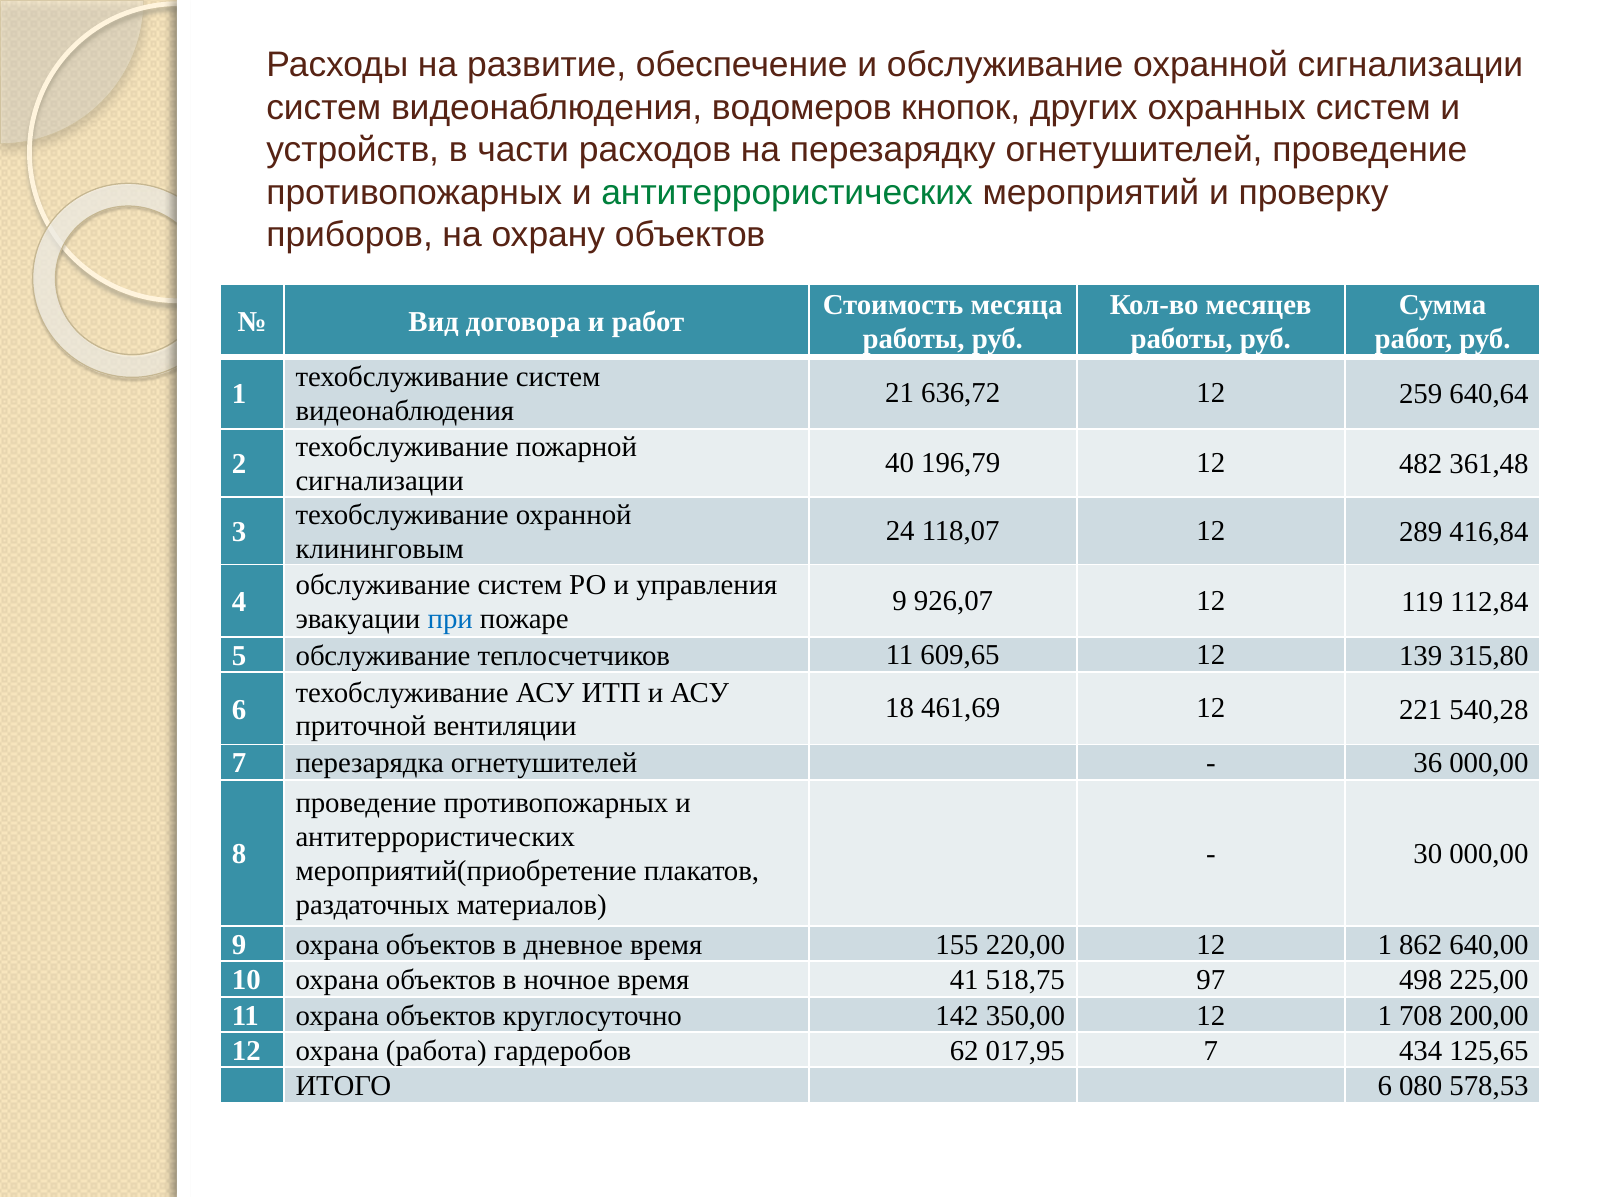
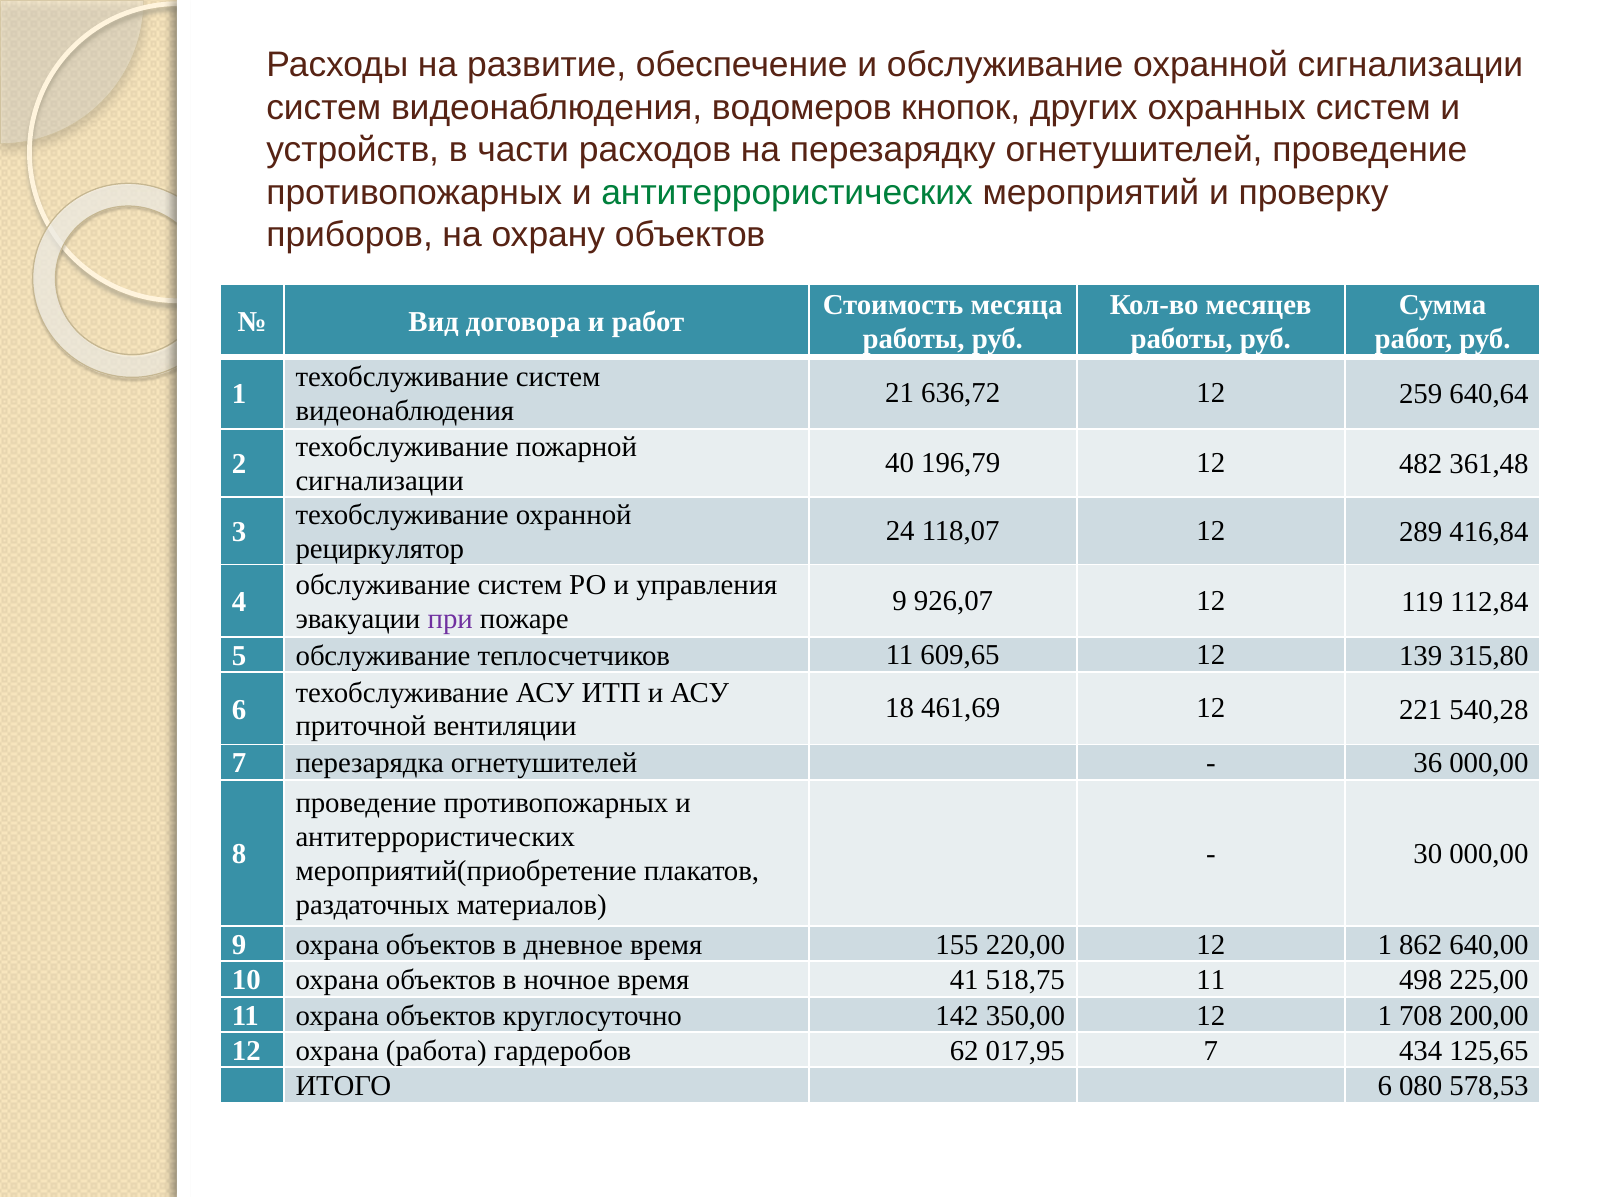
клининговым: клининговым -> рециркулятор (380, 549)
при colour: blue -> purple (450, 619)
518,75 97: 97 -> 11 (1211, 981)
